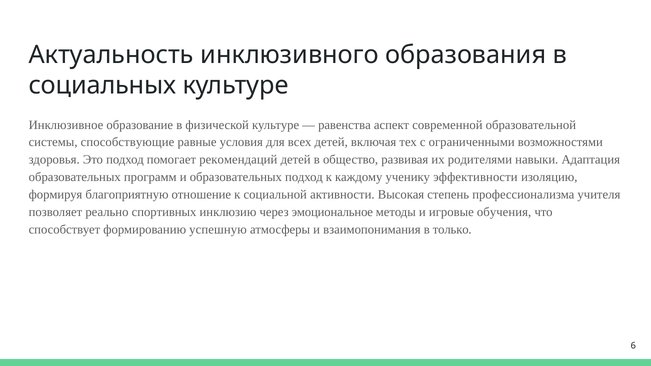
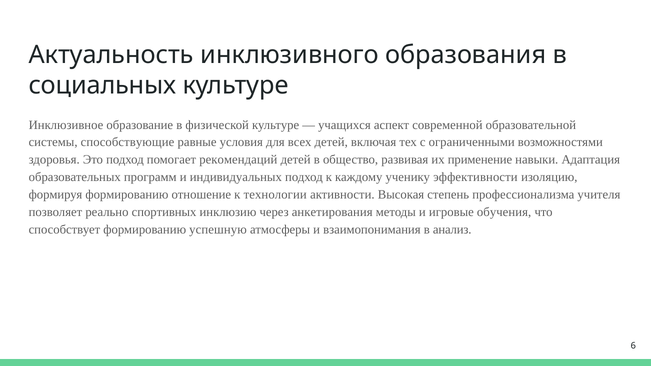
равенства: равенства -> учащихся (344, 125)
родителями: родителями -> применение (480, 160)
и образовательных: образовательных -> индивидуальных (236, 177)
формируя благоприятную: благоприятную -> формированию (127, 195)
социальной: социальной -> технологии (275, 195)
эмоциональное: эмоциональное -> анкетирования (332, 212)
только: только -> анализ (452, 230)
